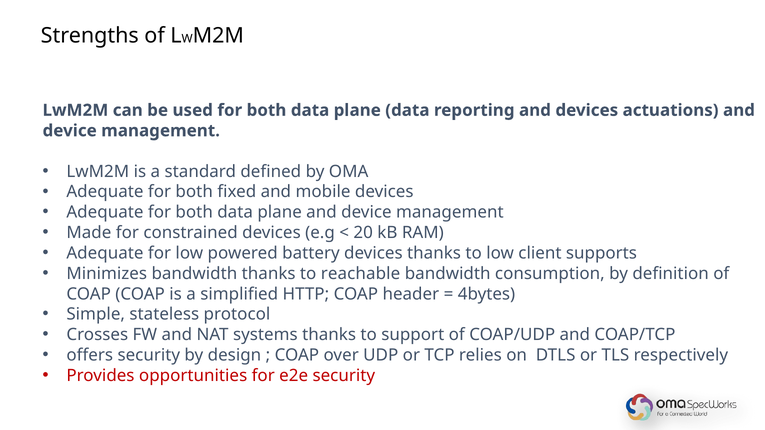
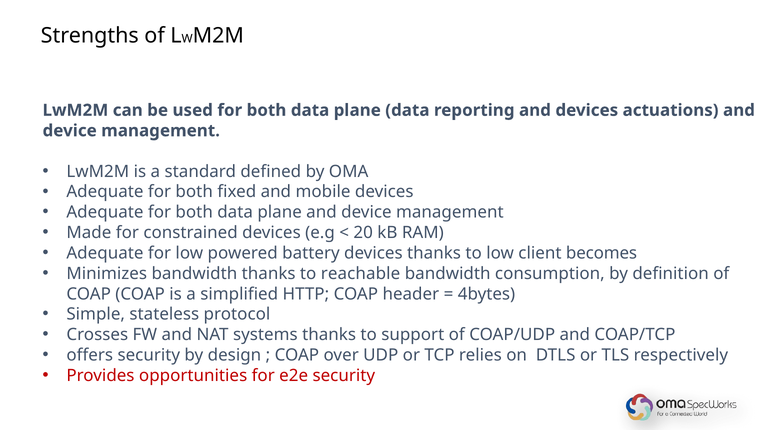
supports: supports -> becomes (602, 253)
